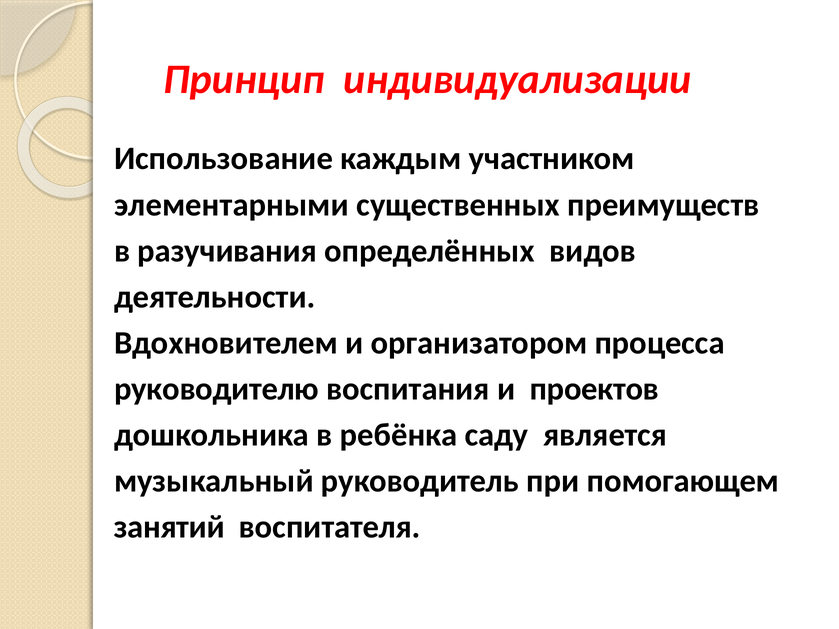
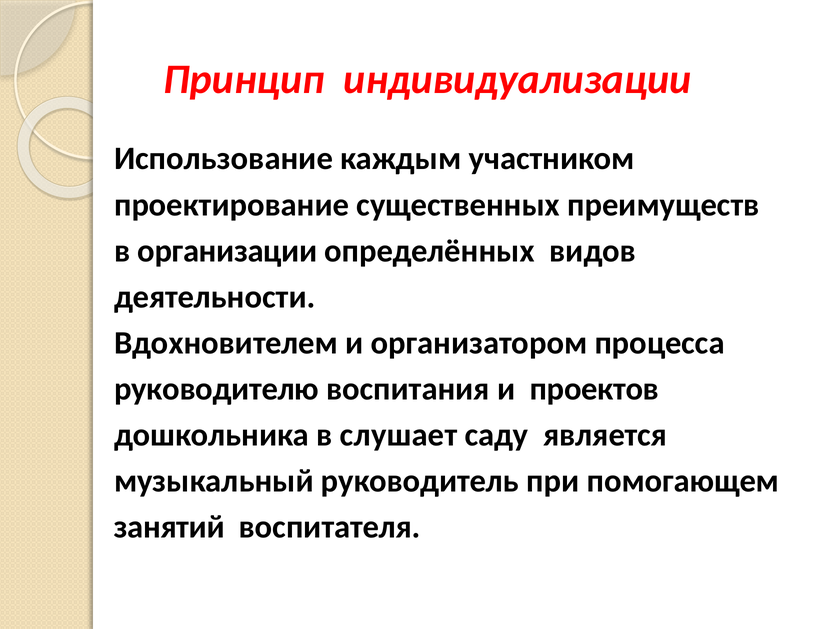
элементарными: элементарными -> проектирование (232, 205)
разучивания: разучивания -> организации (227, 251)
ребёнка: ребёнка -> слушает (399, 435)
